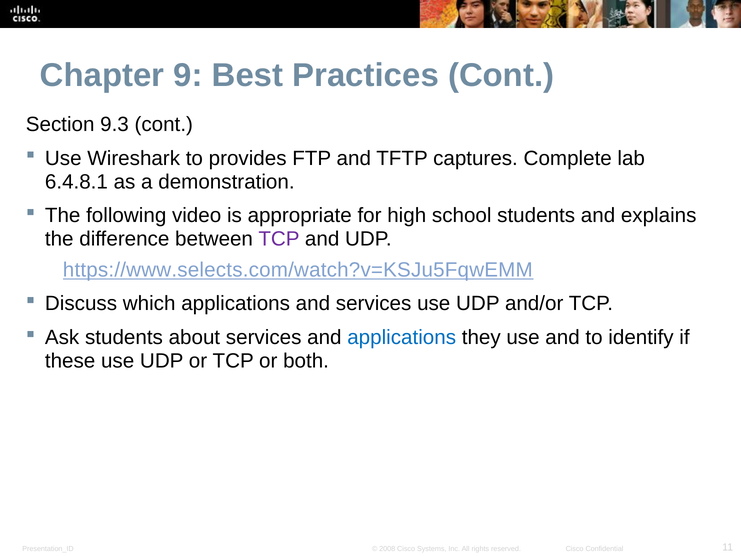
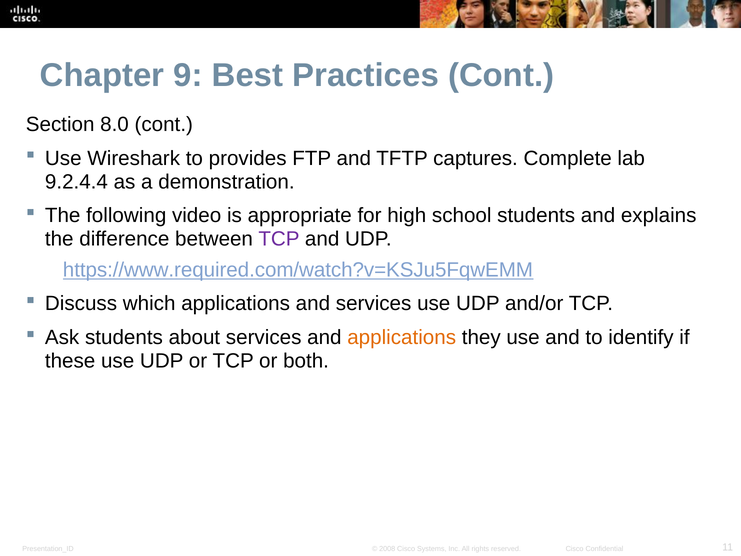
9.3: 9.3 -> 8.0 (115, 125)
6.4.8.1: 6.4.8.1 -> 9.2.4.4 (76, 182)
https://www.selects.com/watch?v=KSJu5FqwEMM: https://www.selects.com/watch?v=KSJu5FqwEMM -> https://www.required.com/watch?v=KSJu5FqwEMM (298, 270)
applications colour: blue -> orange (402, 337)
